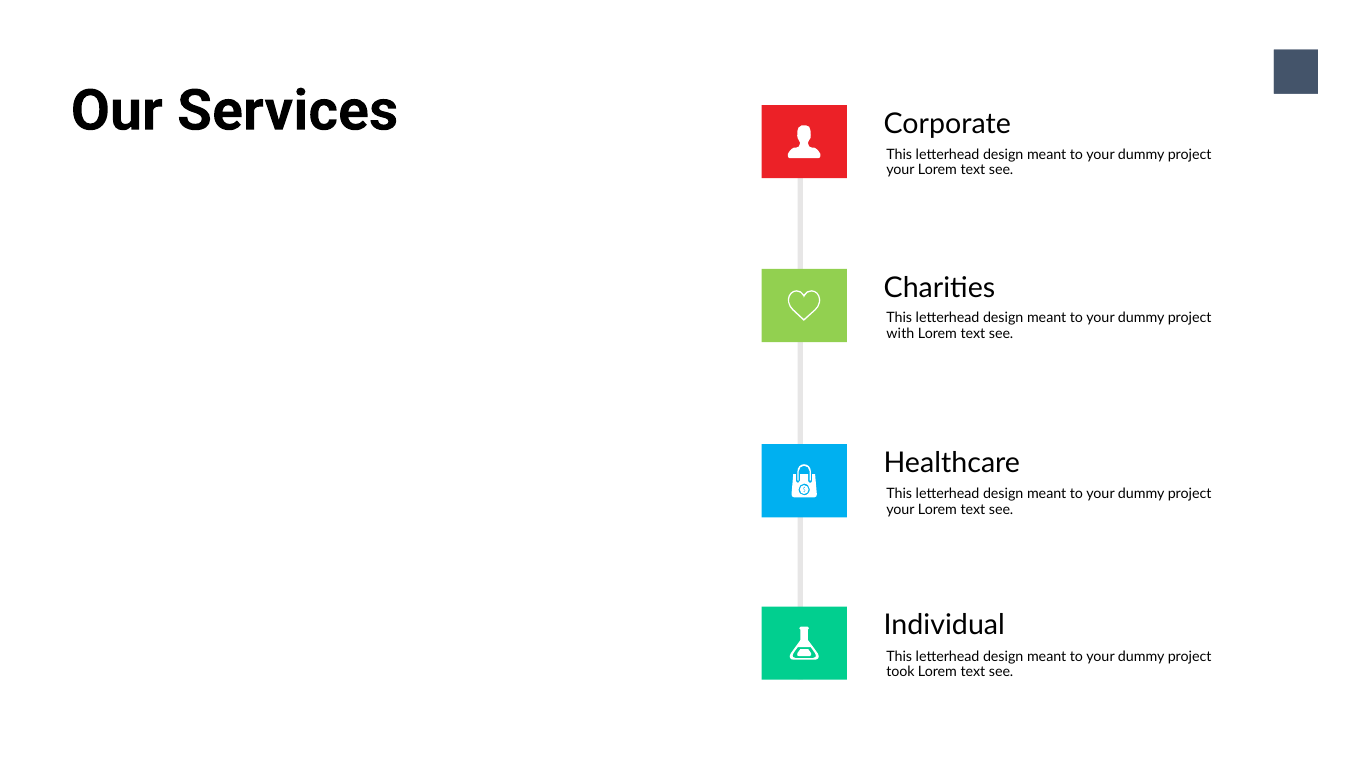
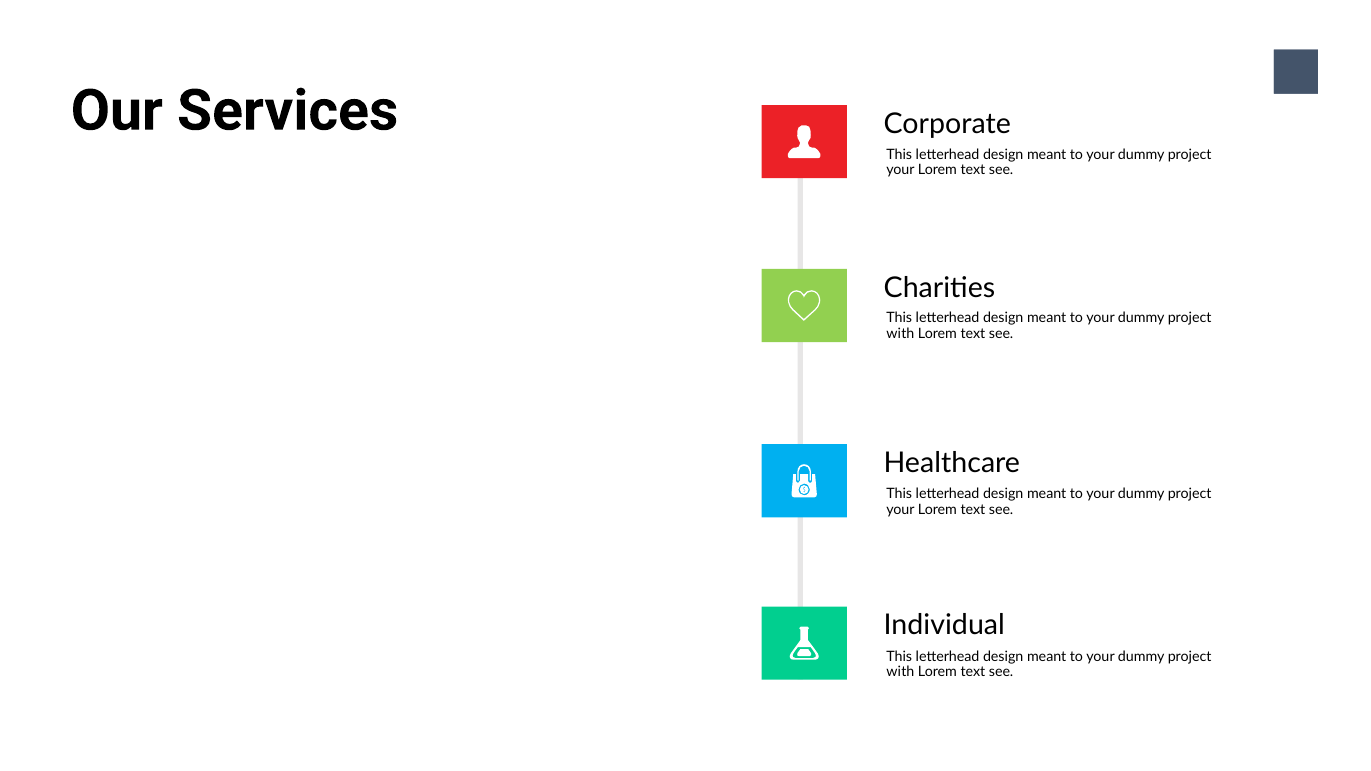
took: took -> with (900, 672)
